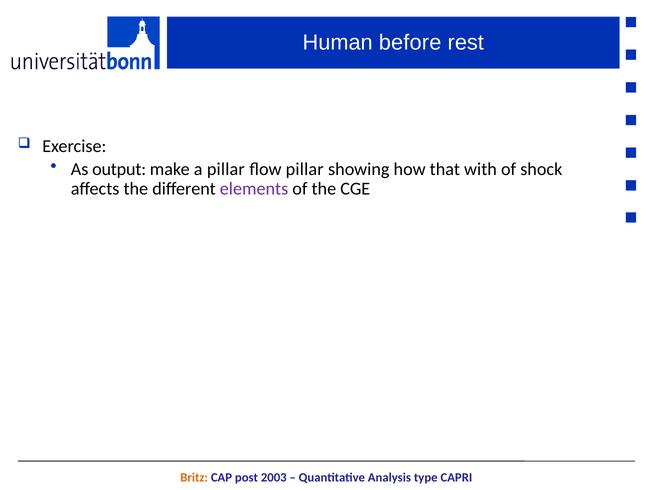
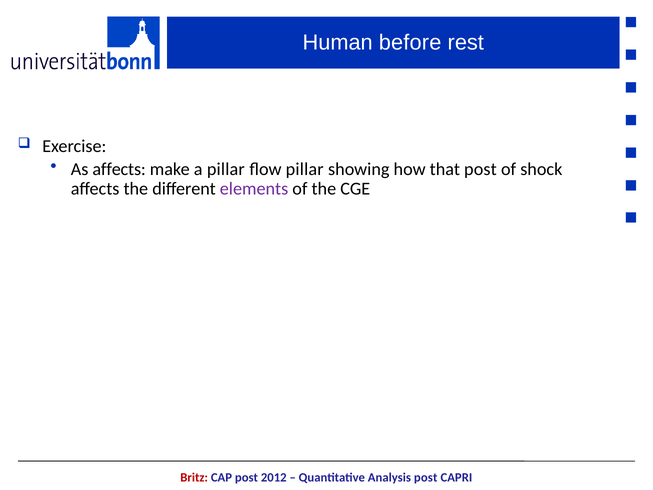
As output: output -> affects (119, 169)
that with: with -> post (480, 169)
Britz colour: orange -> red (194, 477)
2003: 2003 -> 2012 (274, 477)
Analysis type: type -> post (426, 477)
